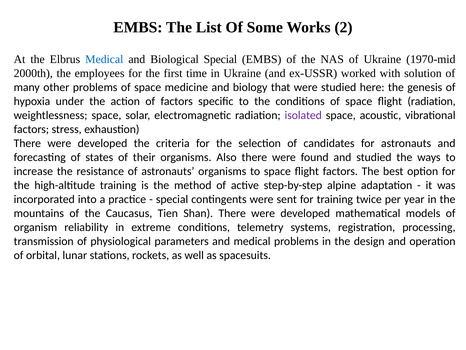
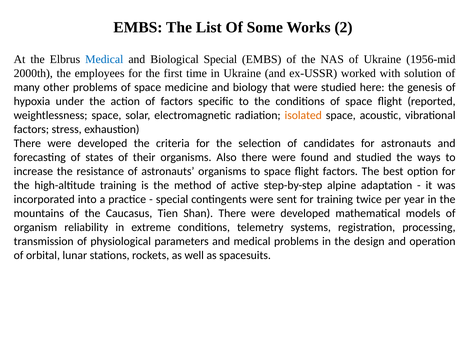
1970-mid: 1970-mid -> 1956-mid (431, 59)
flight radiation: radiation -> reported (431, 101)
isolated colour: purple -> orange (303, 115)
